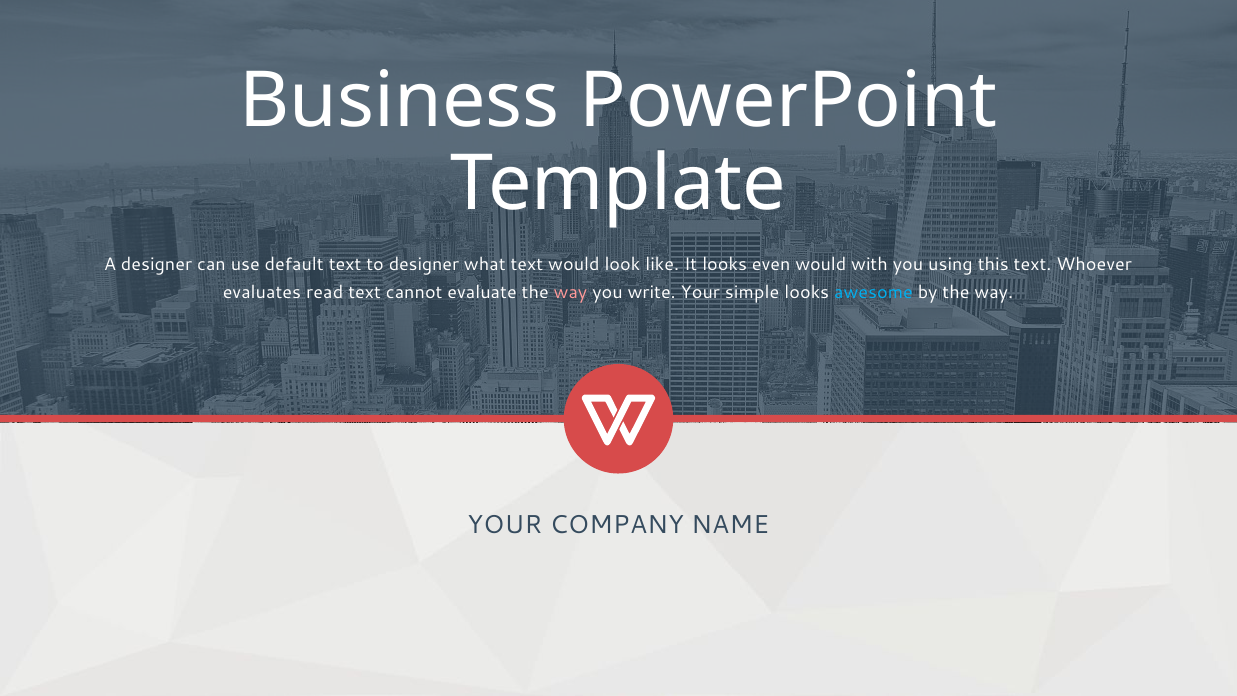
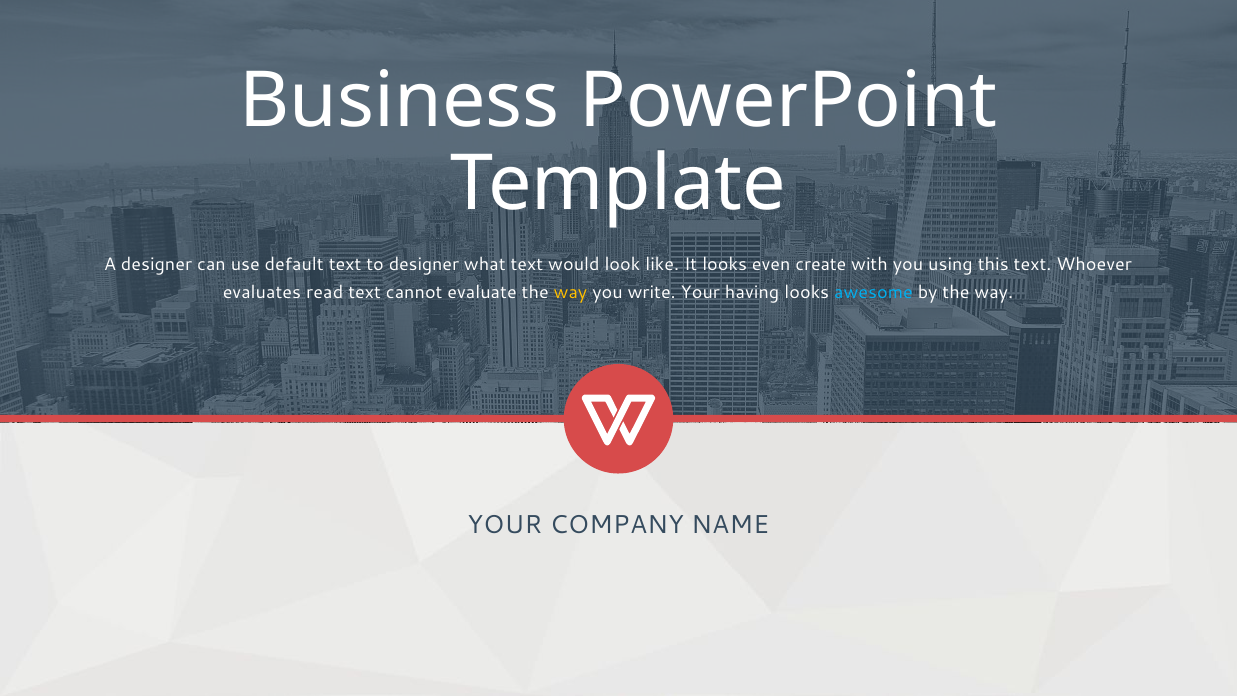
even would: would -> create (821, 265)
way colour: pink -> yellow (570, 292)
simple: simple -> having (752, 292)
